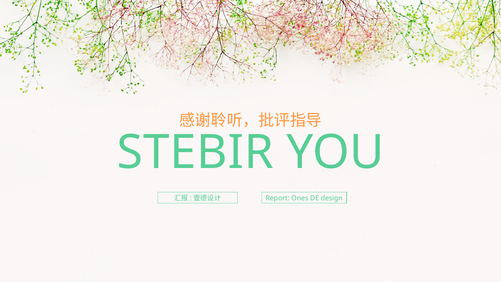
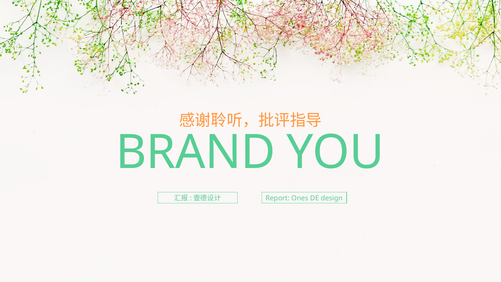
STEBIR: STEBIR -> BRAND (196, 152)
